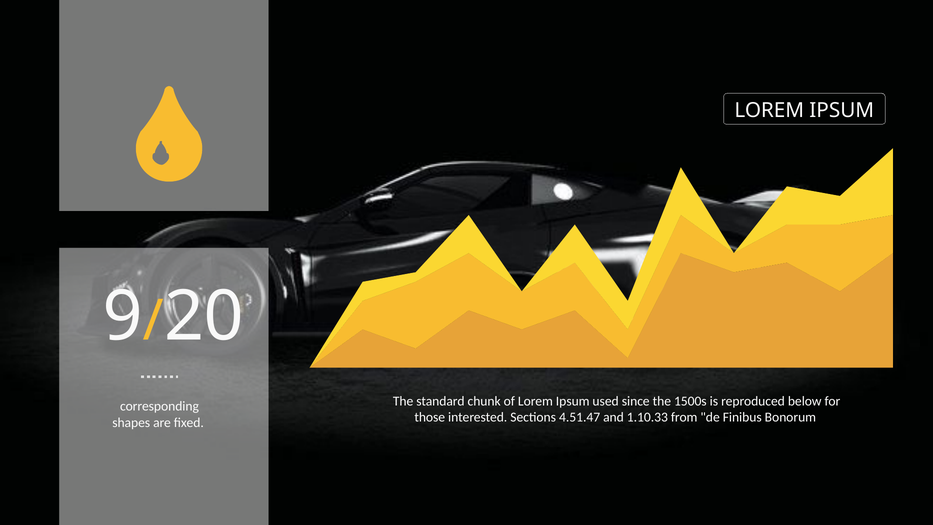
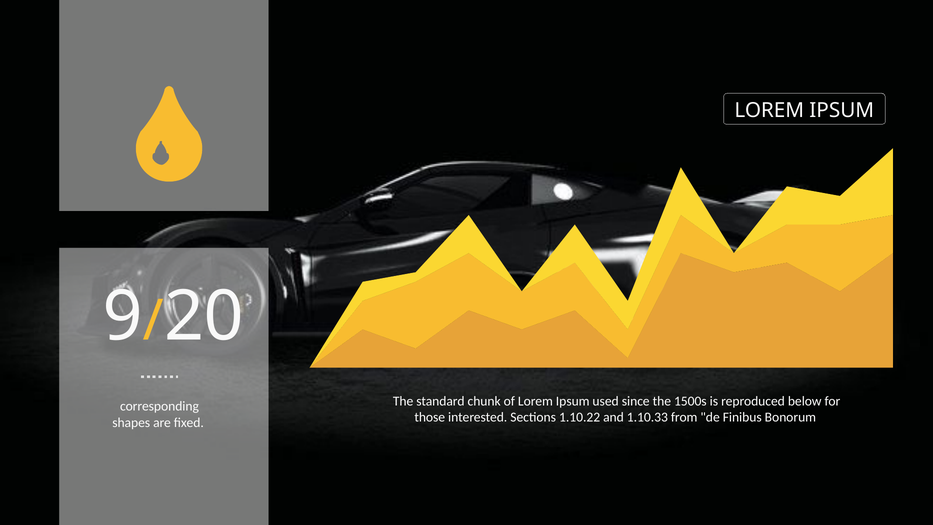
4.51.47: 4.51.47 -> 1.10.22 (580, 417)
